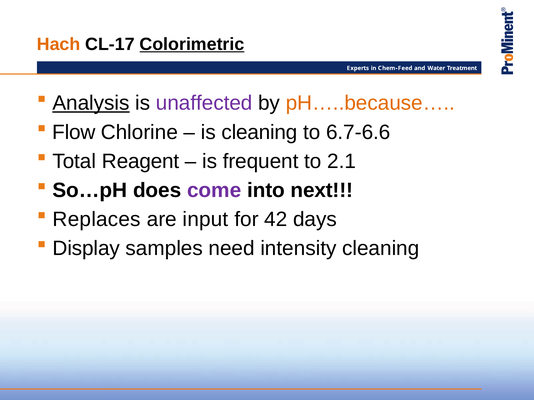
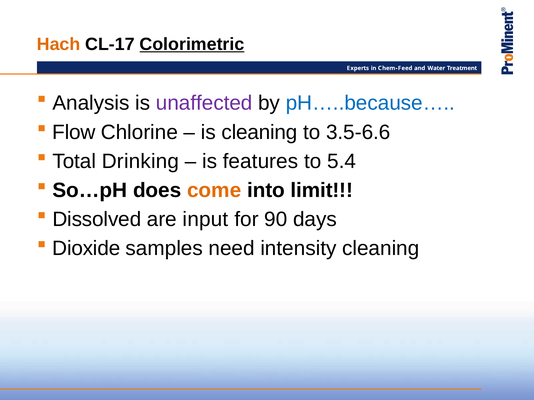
Analysis underline: present -> none (91, 103)
pH…..because… colour: orange -> blue (370, 103)
6.7-6.6: 6.7-6.6 -> 3.5-6.6 (358, 132)
Reagent: Reagent -> Drinking (140, 161)
frequent: frequent -> features (261, 161)
2.1: 2.1 -> 5.4 (342, 161)
come colour: purple -> orange (214, 191)
next: next -> limit (322, 191)
Replaces: Replaces -> Dissolved (97, 220)
42: 42 -> 90 (276, 220)
Display: Display -> Dioxide (86, 249)
